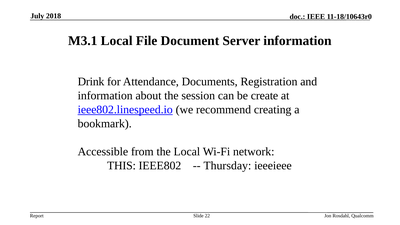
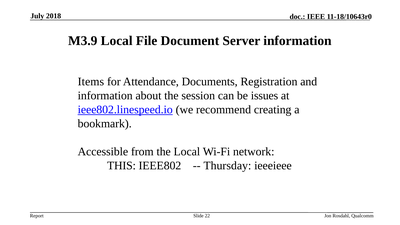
M3.1: M3.1 -> M3.9 (83, 41)
Drink: Drink -> Items (91, 82)
create: create -> issues (265, 96)
